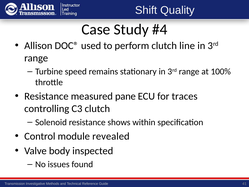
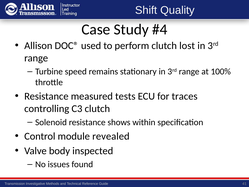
line: line -> lost (187, 46)
pane: pane -> tests (125, 96)
